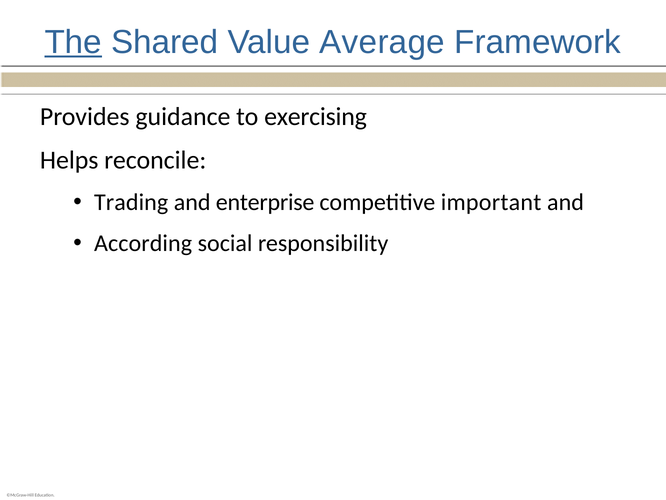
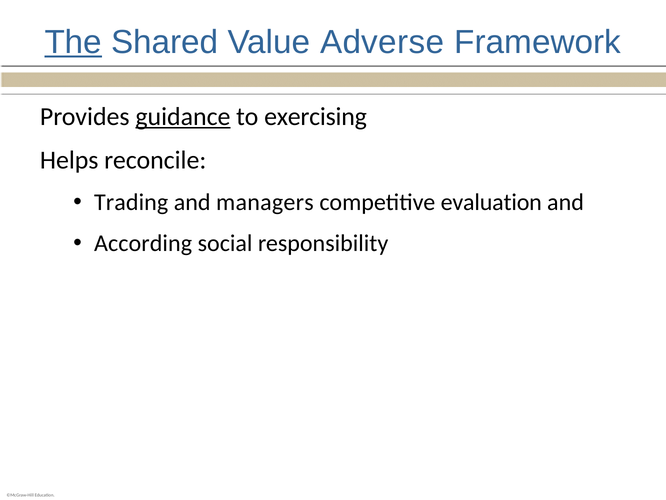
Average: Average -> Adverse (382, 42)
guidance underline: none -> present (183, 117)
enterprise: enterprise -> managers (265, 202)
important: important -> evaluation (491, 202)
